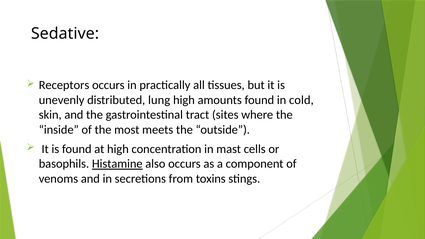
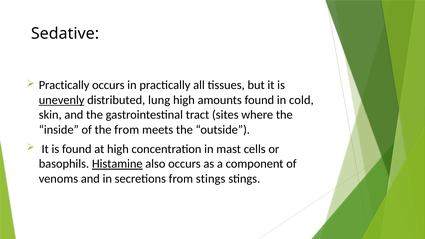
Receptors: Receptors -> Practically (64, 85)
unevenly underline: none -> present (62, 100)
the most: most -> from (127, 130)
from toxins: toxins -> stings (211, 179)
